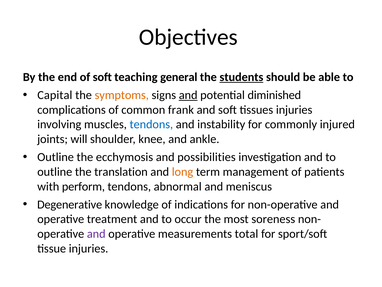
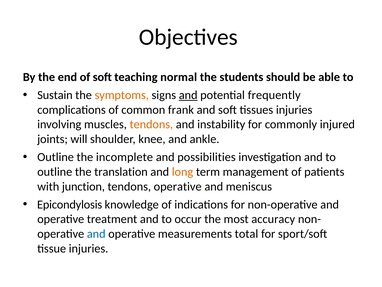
general: general -> normal (179, 77)
students underline: present -> none (241, 77)
Capital: Capital -> Sustain (55, 95)
diminished: diminished -> frequently (274, 95)
tendons colour: blue -> orange (151, 124)
ecchymosis: ecchymosis -> incomplete (124, 157)
perform: perform -> junction (83, 186)
tendons abnormal: abnormal -> operative (178, 186)
Degenerative: Degenerative -> Epicondylosis (70, 204)
soreness: soreness -> accuracy (273, 219)
and colour: purple -> blue (96, 233)
